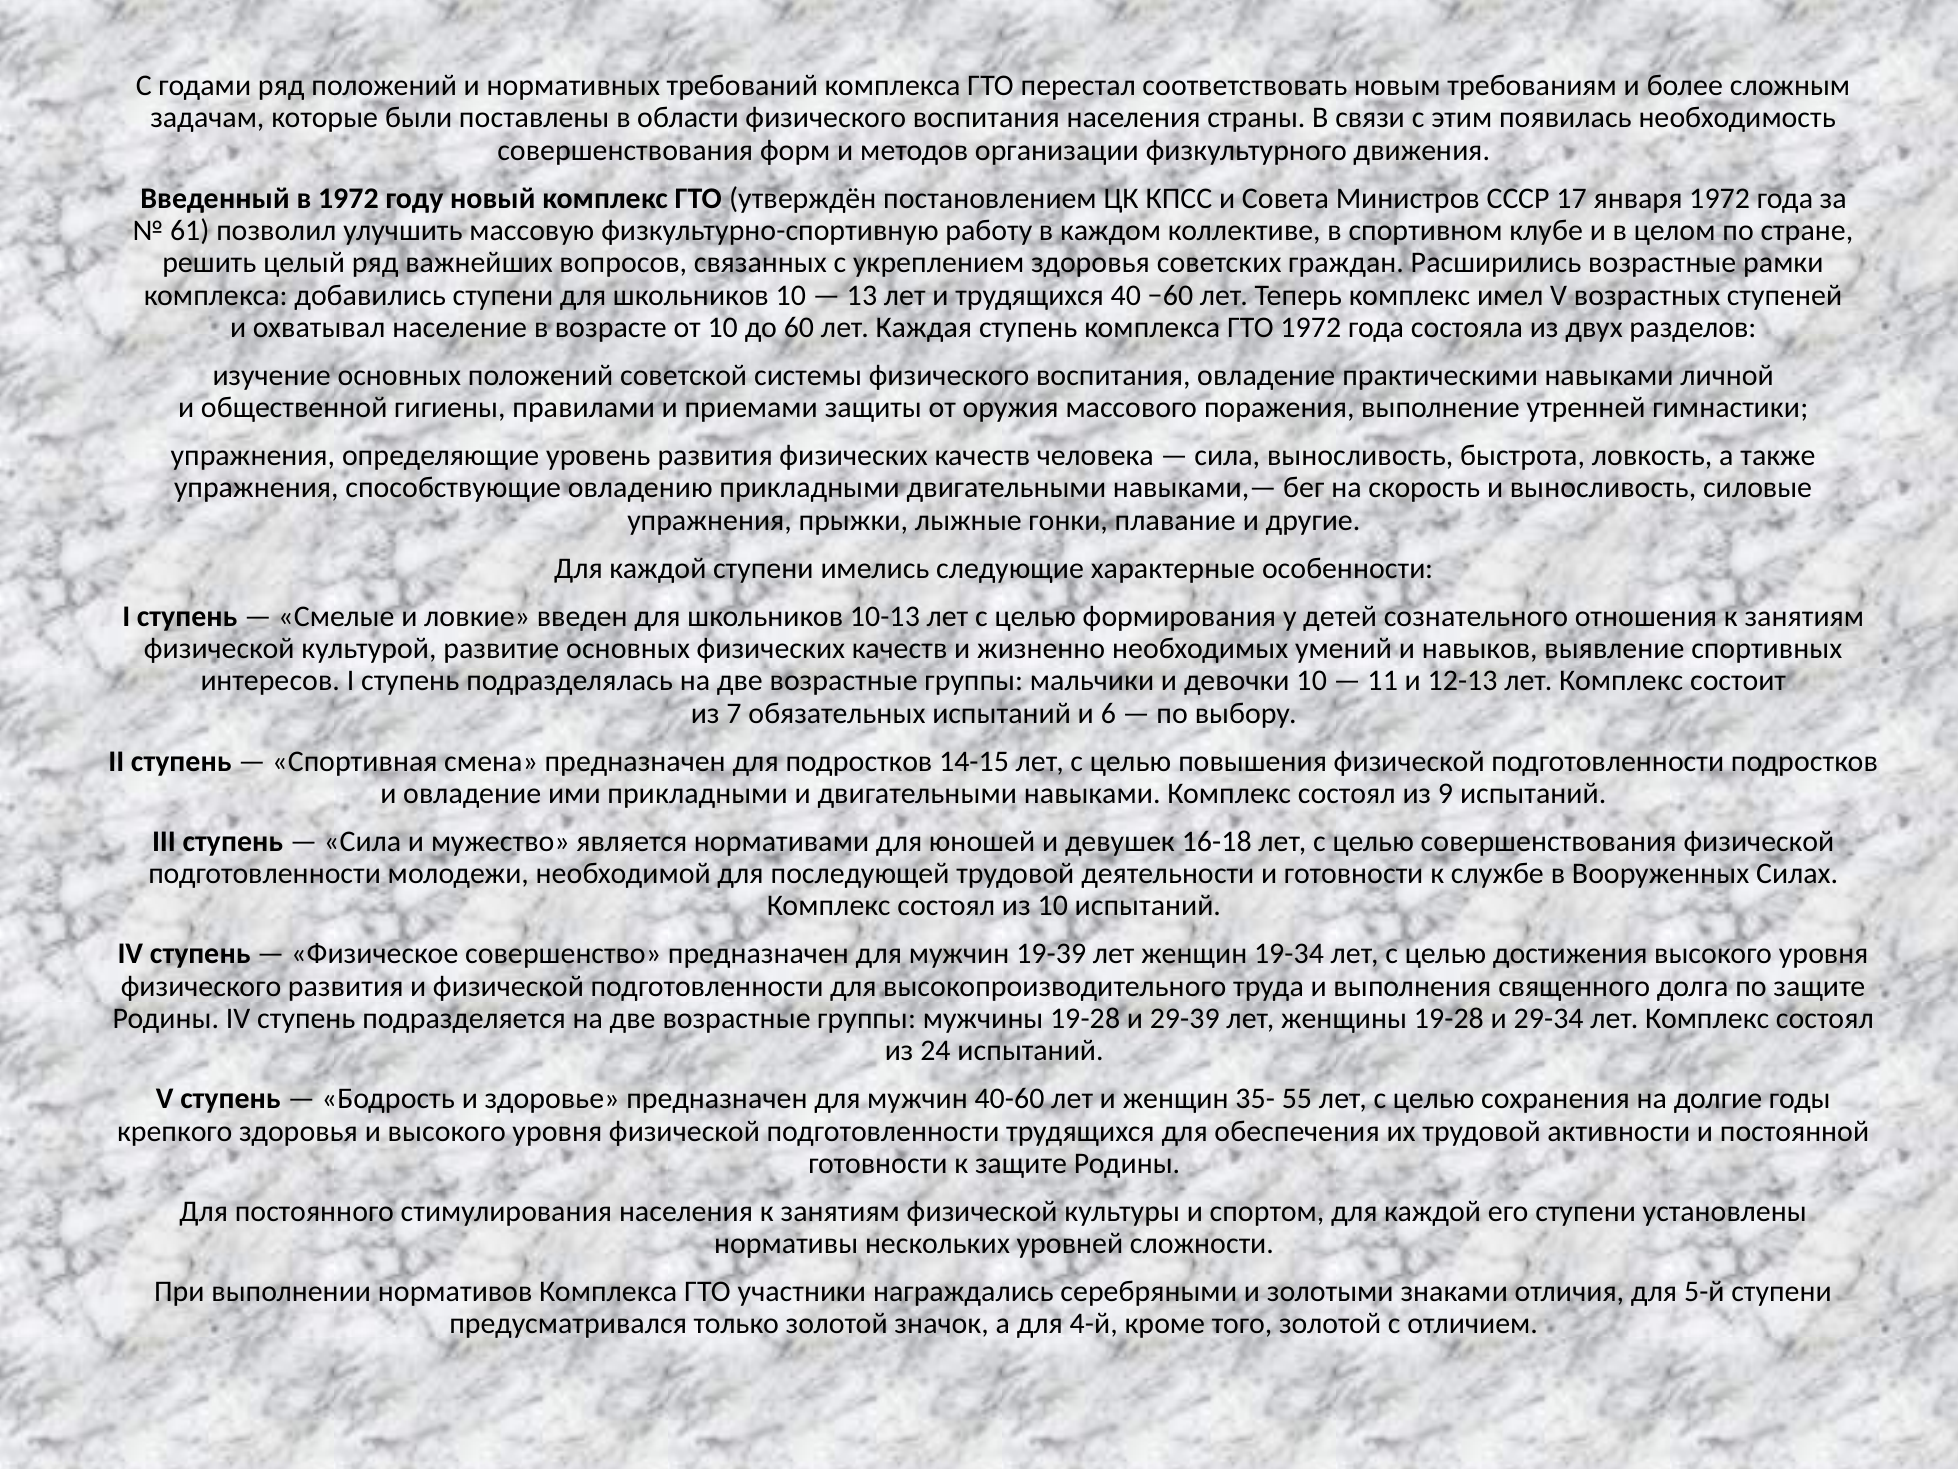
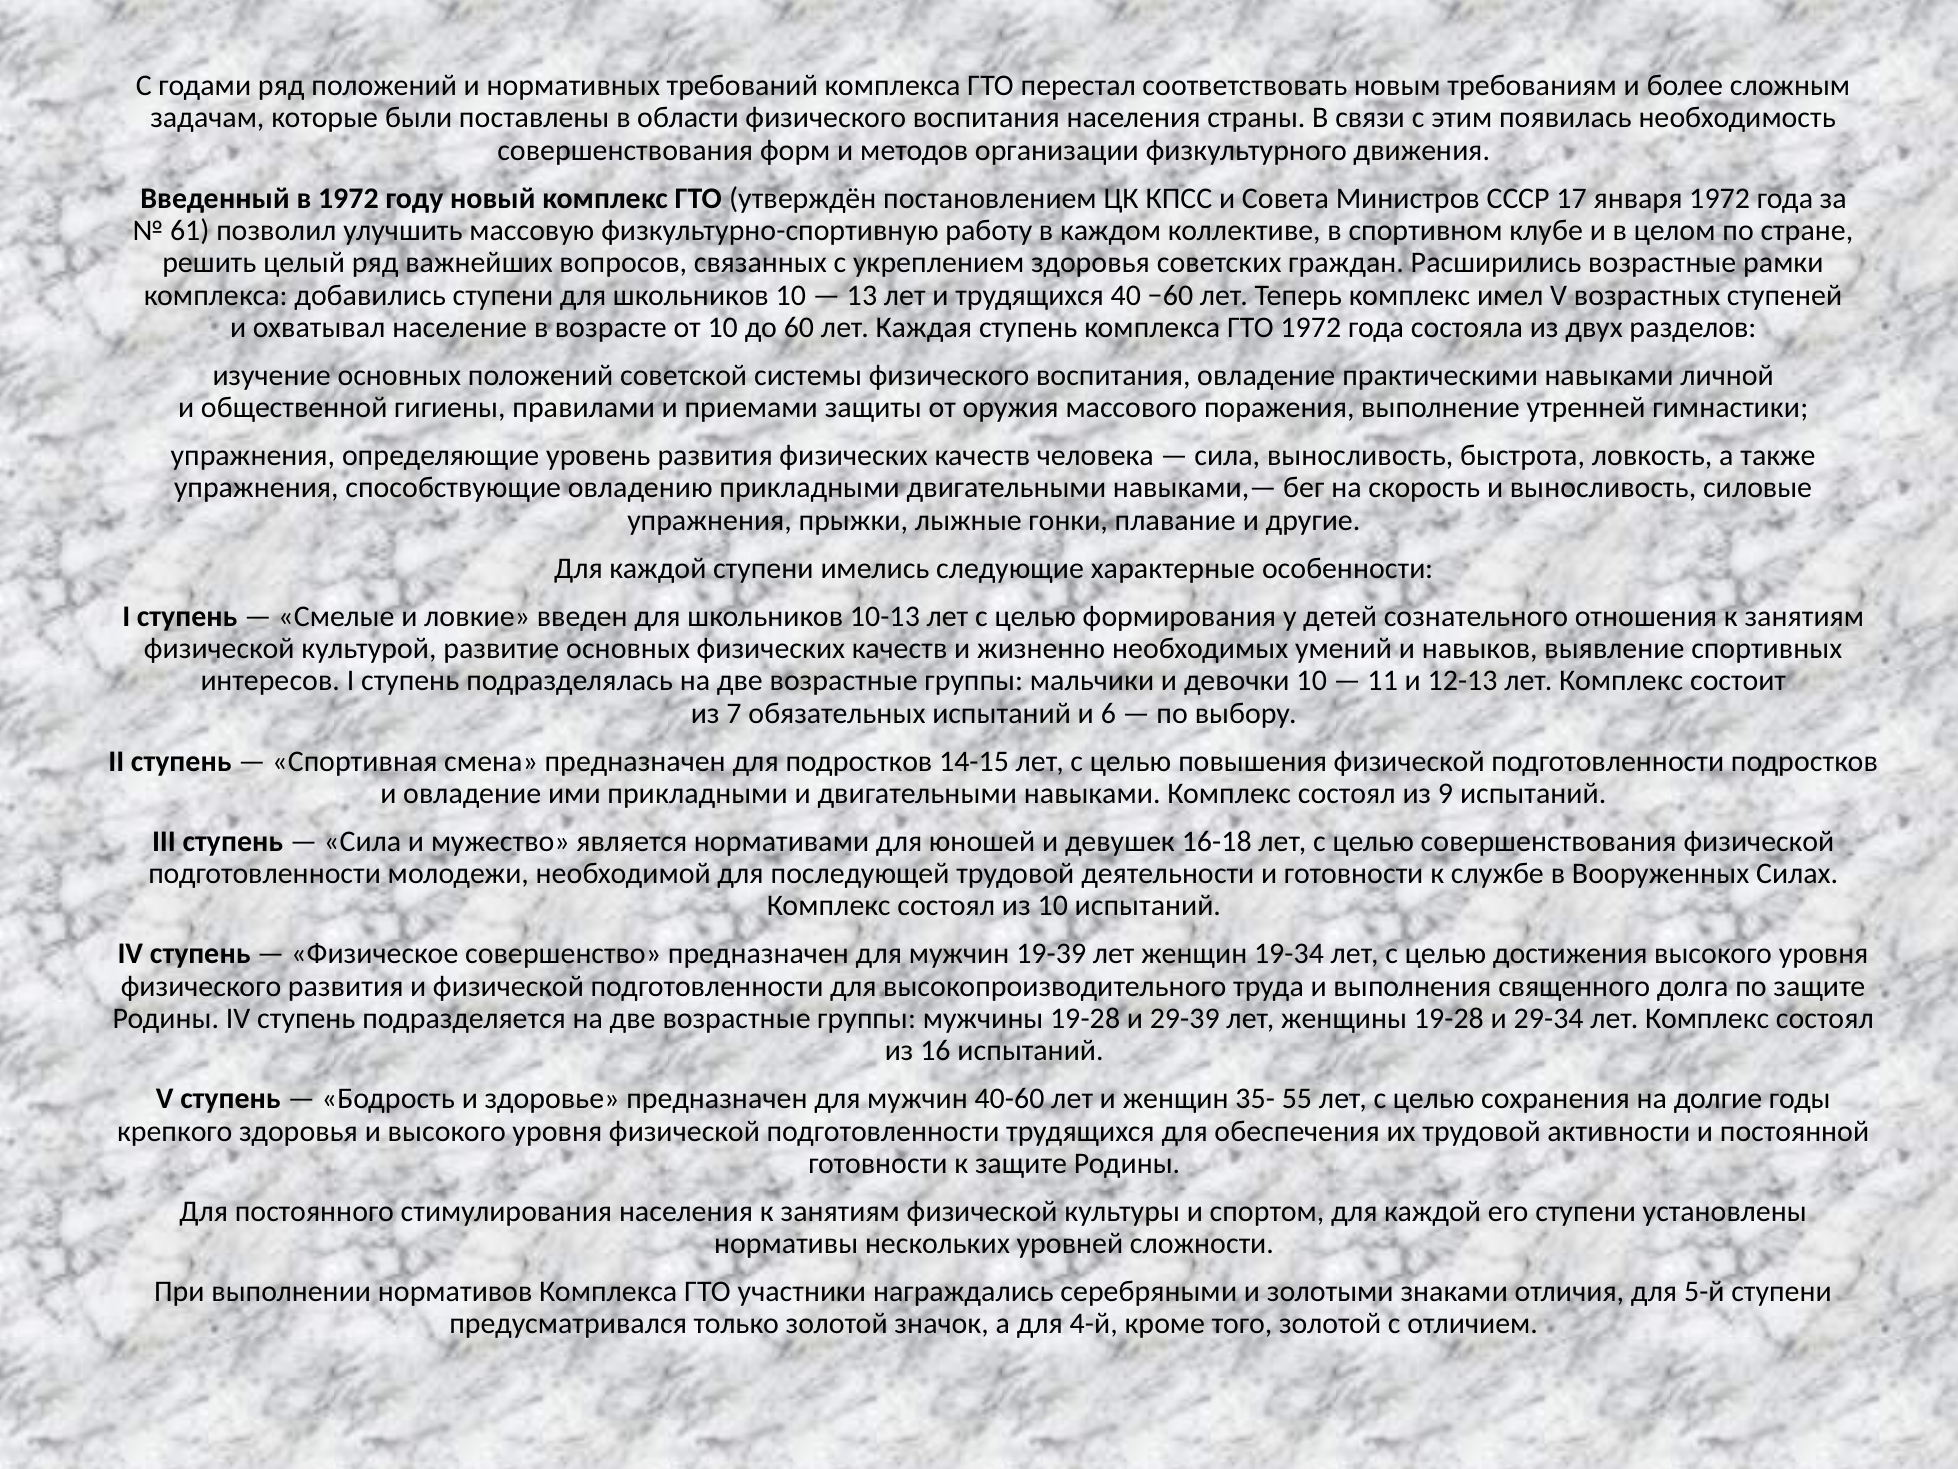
24: 24 -> 16 (935, 1051)
